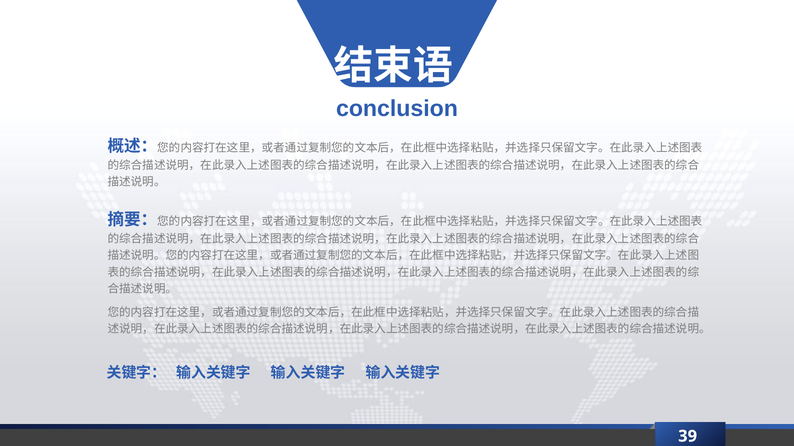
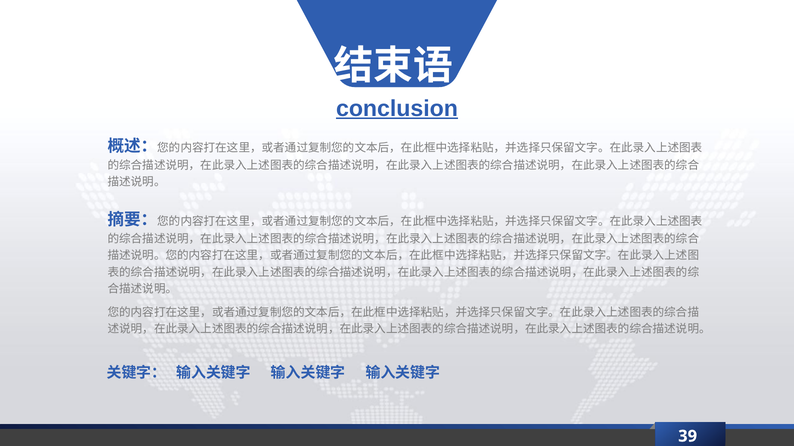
conclusion underline: none -> present (397, 109)
